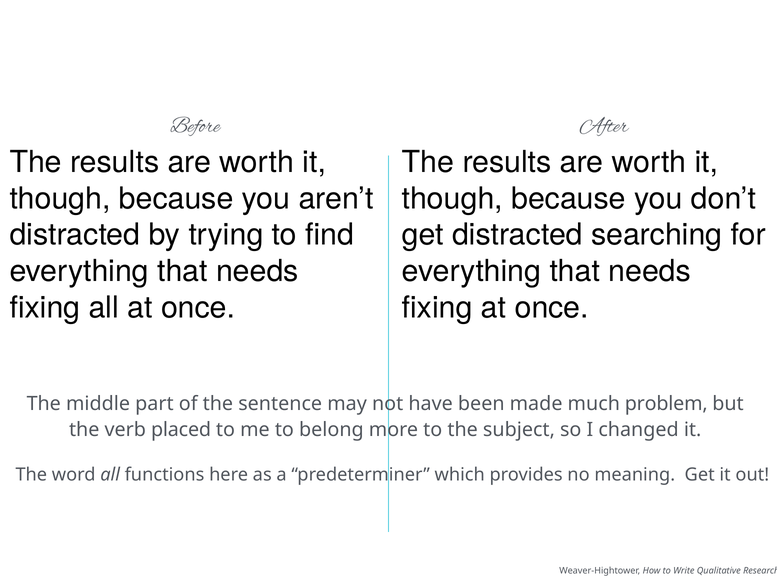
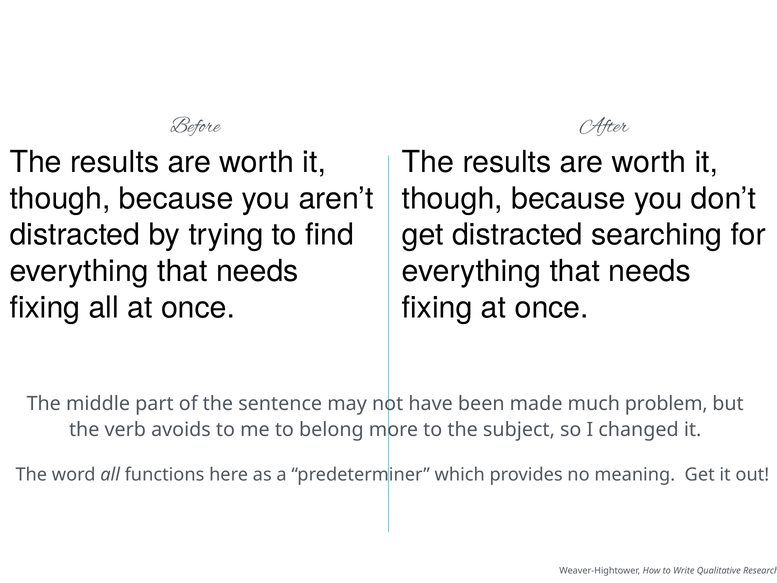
placed: placed -> avoids (181, 430)
